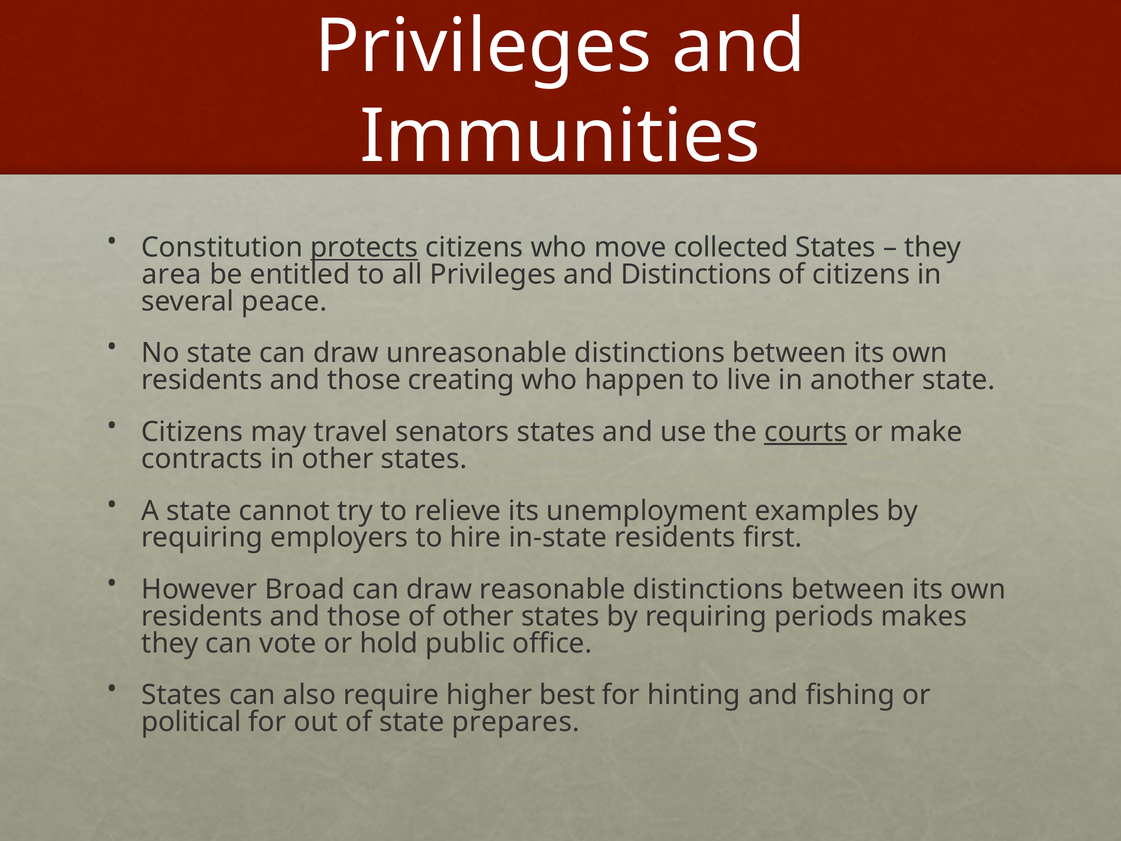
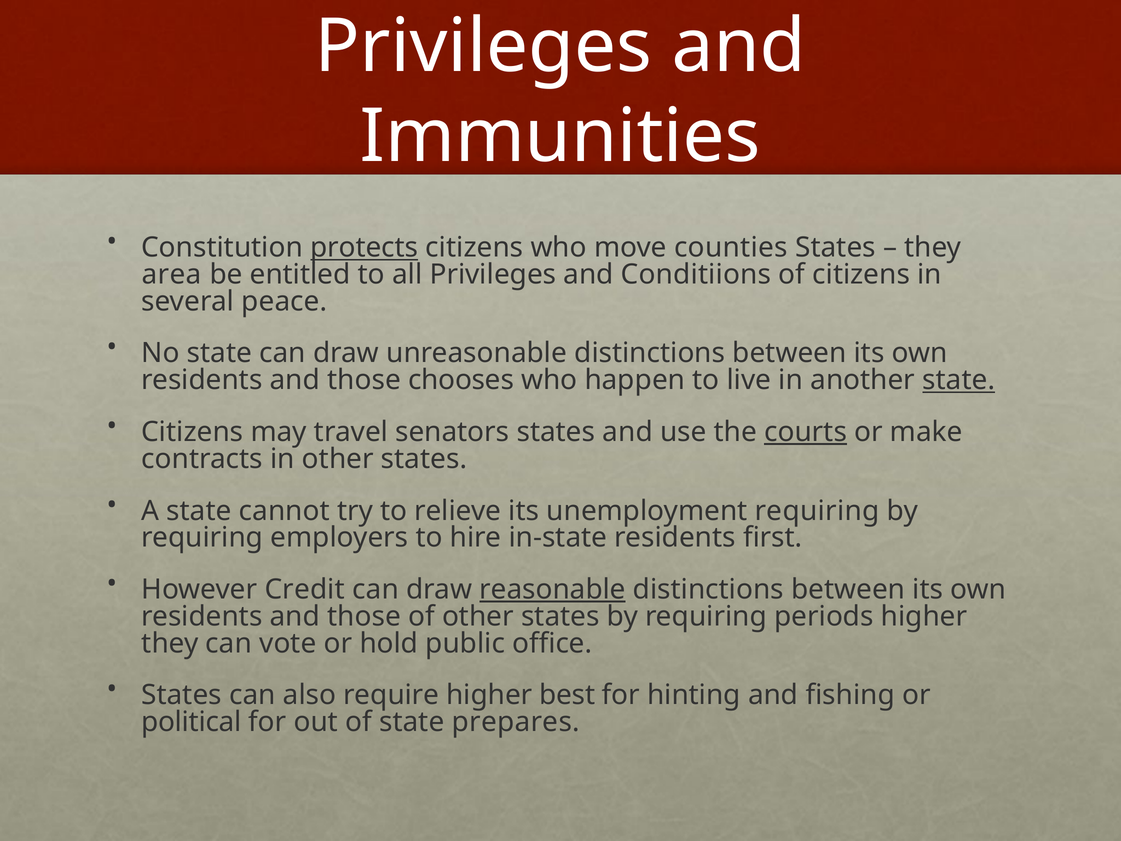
collected: collected -> counties (731, 247)
and Distinctions: Distinctions -> Conditiions (696, 274)
creating: creating -> chooses (461, 380)
state underline: none -> present (959, 380)
unemployment examples: examples -> requiring (817, 511)
Broad: Broad -> Credit (305, 589)
reasonable underline: none -> present (553, 589)
periods makes: makes -> higher (924, 616)
